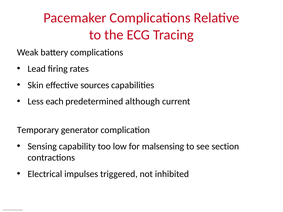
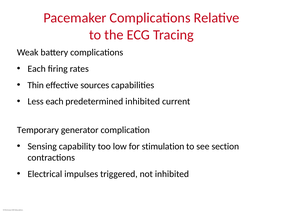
Lead: Lead -> Each (37, 69)
Skin: Skin -> Thin (36, 85)
predetermined although: although -> inhibited (143, 102)
malsensing: malsensing -> stimulation (163, 147)
